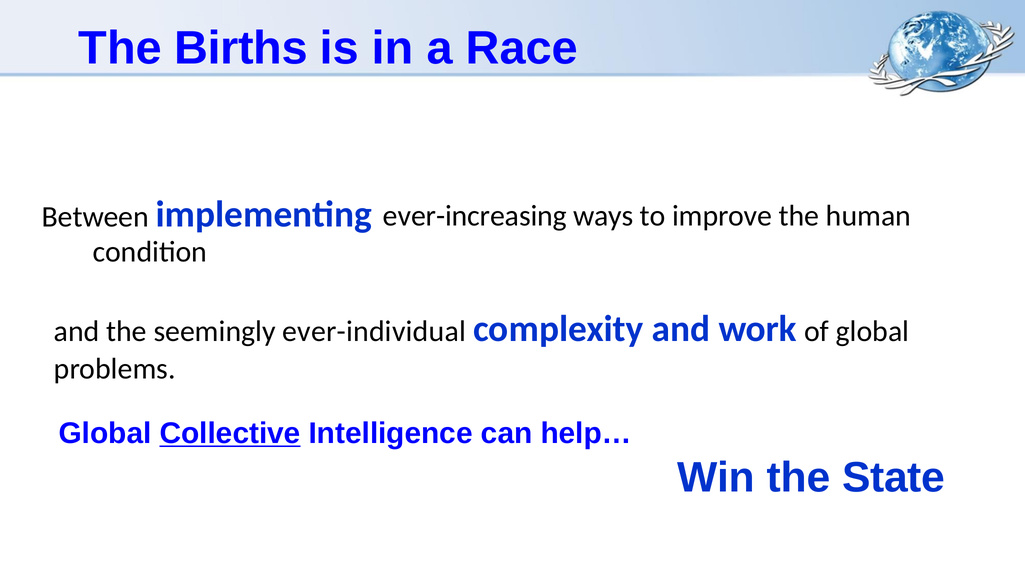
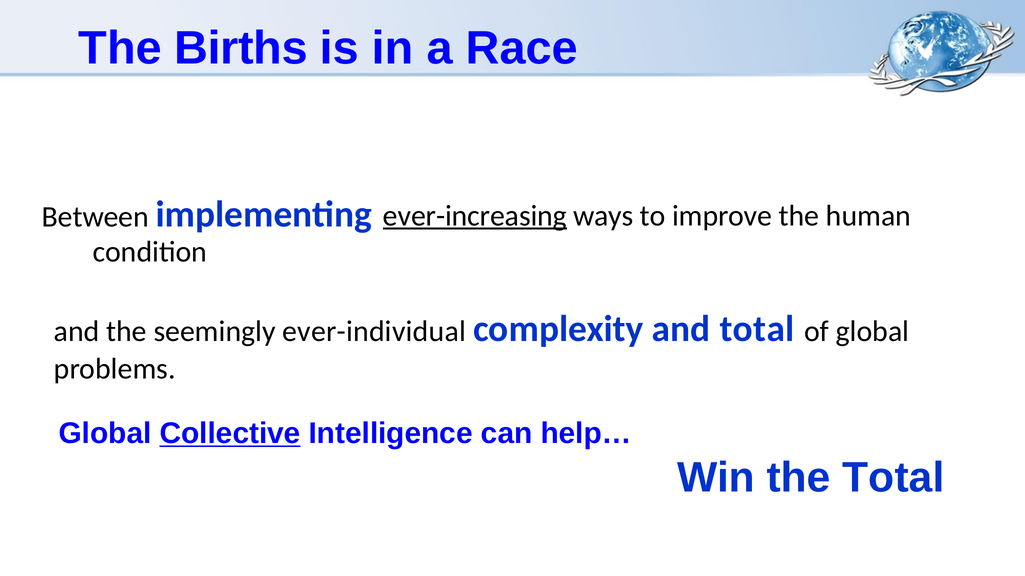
ever-increasing underline: none -> present (475, 216)
and work: work -> total (757, 329)
the State: State -> Total (893, 478)
